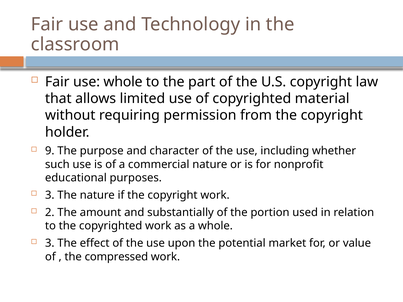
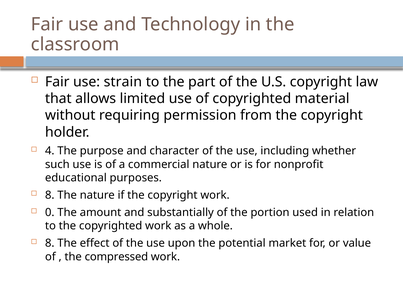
use whole: whole -> strain (123, 82)
9: 9 -> 4 (50, 151)
3: 3 -> 8 (50, 195)
2: 2 -> 0 (50, 213)
3: 3 -> 8 (50, 243)
